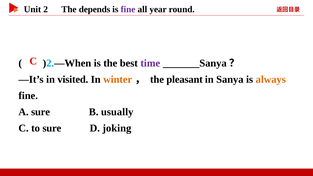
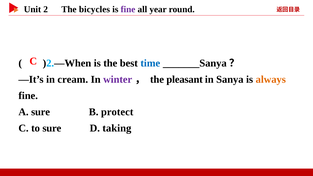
depends: depends -> bicycles (94, 9)
time colour: purple -> blue (150, 63)
visited: visited -> cream (73, 80)
winter colour: orange -> purple (118, 80)
usually: usually -> protect (117, 112)
joking: joking -> taking (117, 128)
